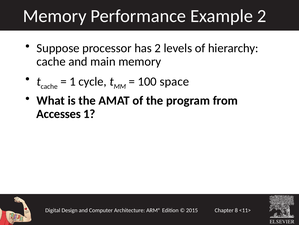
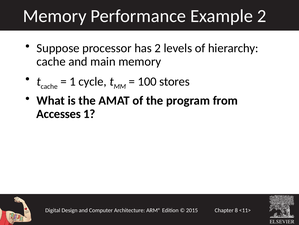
space: space -> stores (175, 81)
